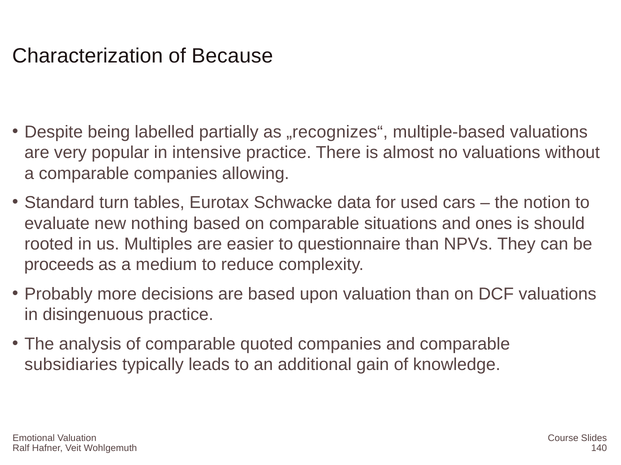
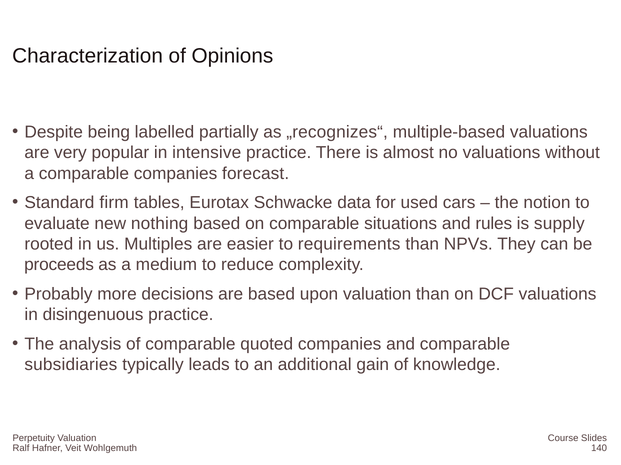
Because: Because -> Opinions (232, 56)
allowing: allowing -> forecast (256, 174)
turn: turn -> firm (114, 203)
ones: ones -> rules (494, 224)
should: should -> supply (559, 224)
questionnaire: questionnaire -> requirements (349, 245)
Emotional: Emotional -> Perpetuity (34, 439)
